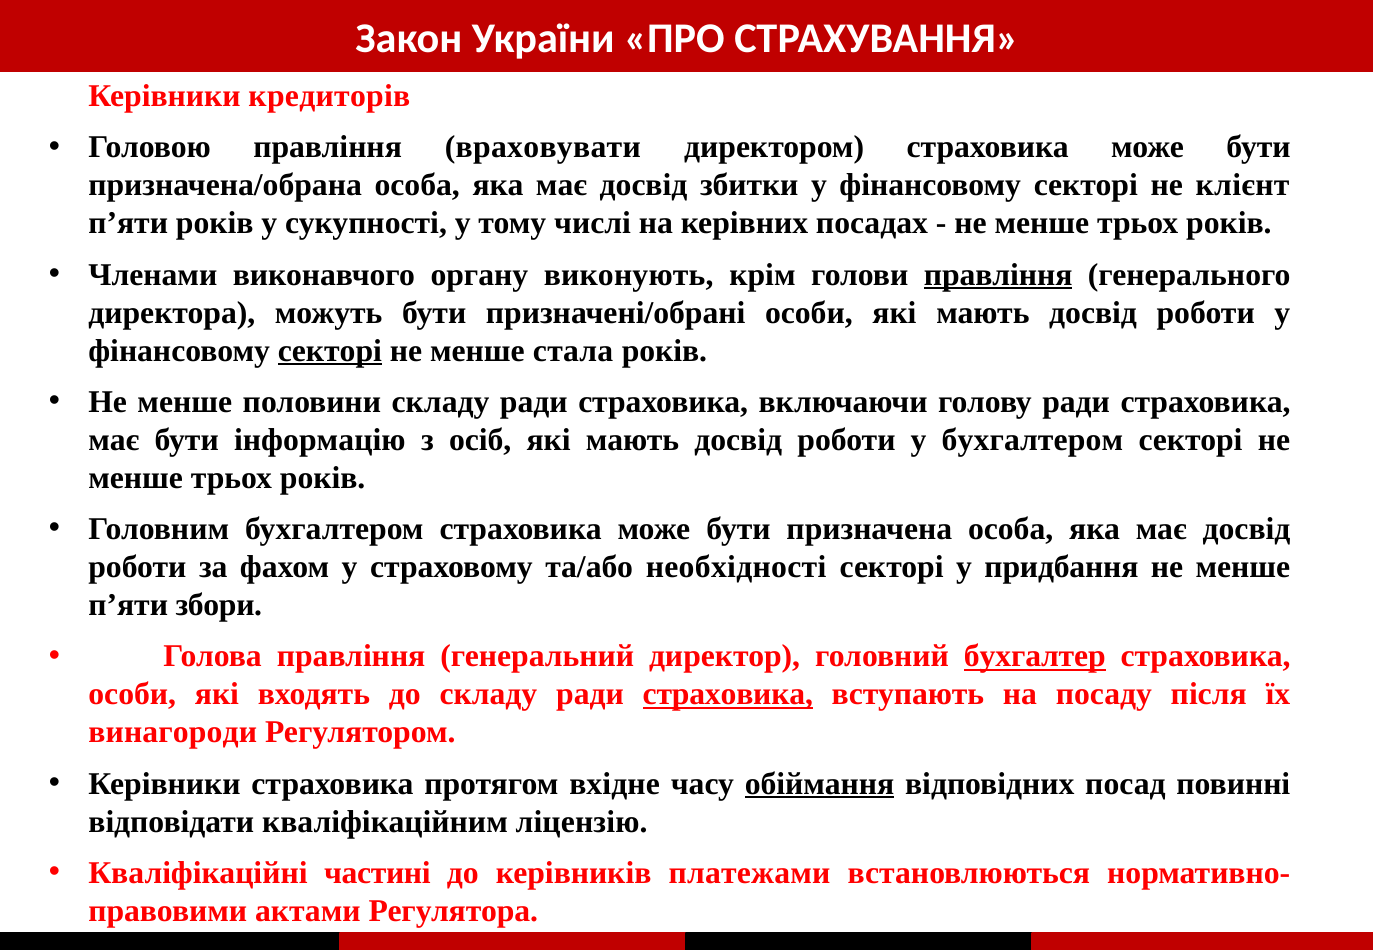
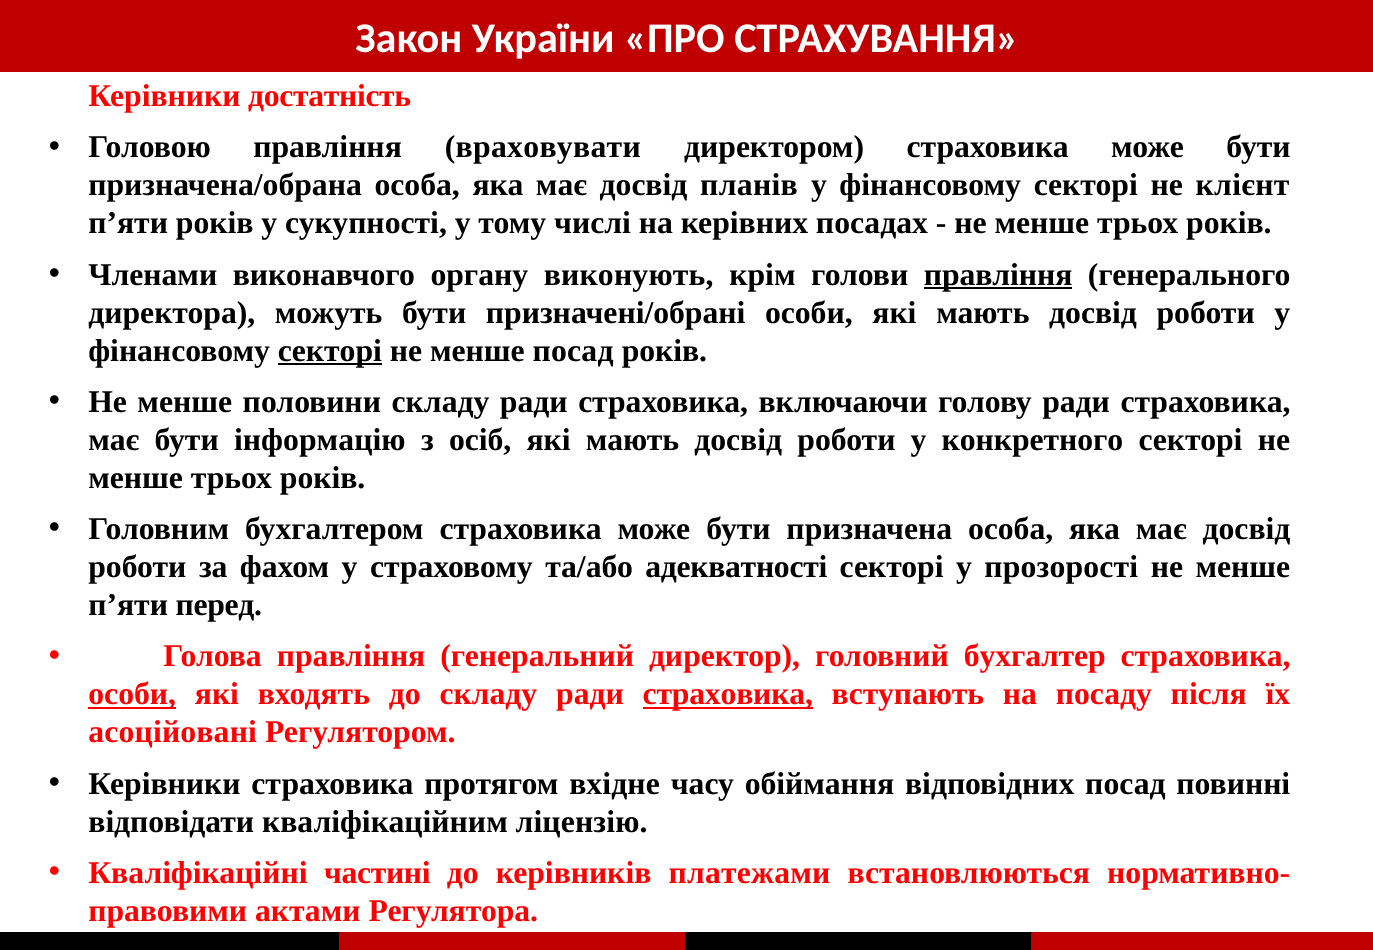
кредиторів: кредиторів -> достатність (330, 96)
збитки: збитки -> планів (749, 186)
менше стала: стала -> посад (573, 351)
у бухгалтером: бухгалтером -> конкретного (1032, 440)
необхідності: необхідності -> адекватності (736, 567)
придбання: придбання -> прозорості (1061, 567)
збори: збори -> перед (219, 606)
бухгалтер underline: present -> none (1035, 657)
особи underline: none -> present (132, 695)
винагороди: винагороди -> асоційовані (173, 733)
обіймання underline: present -> none (820, 784)
